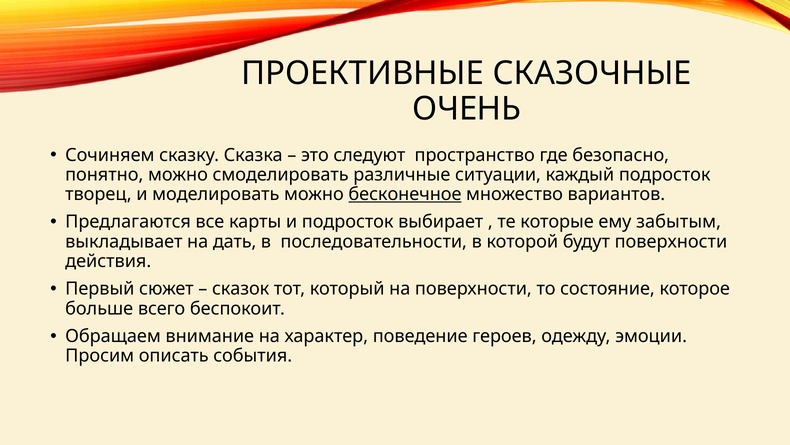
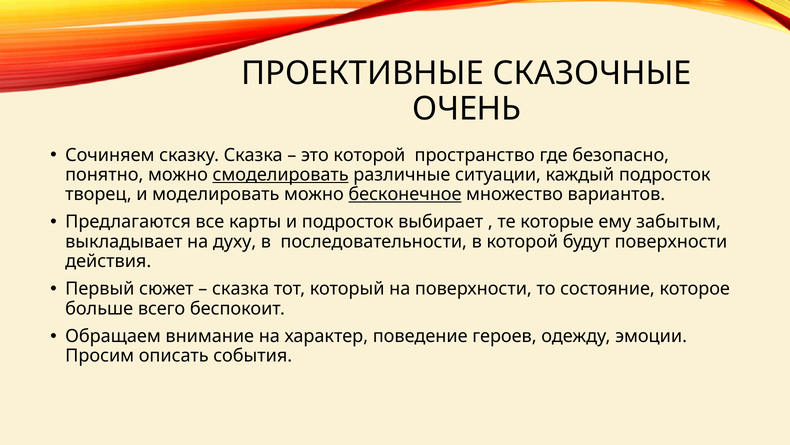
это следуют: следуют -> которой (369, 155)
смоделировать underline: none -> present (281, 174)
дать: дать -> духу (235, 241)
сказок: сказок -> сказка (241, 289)
